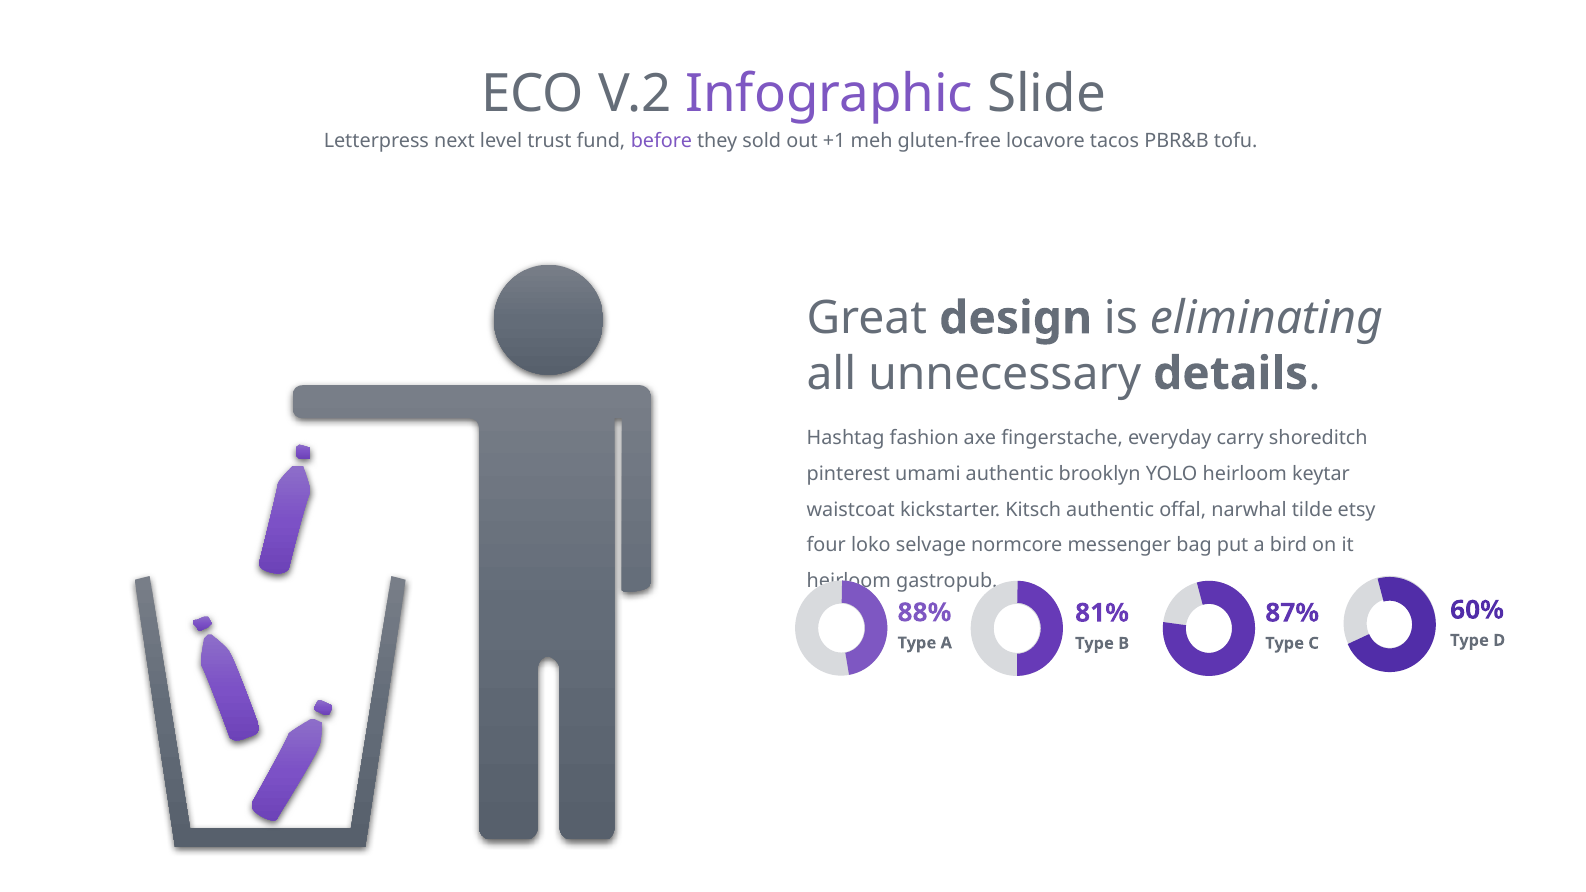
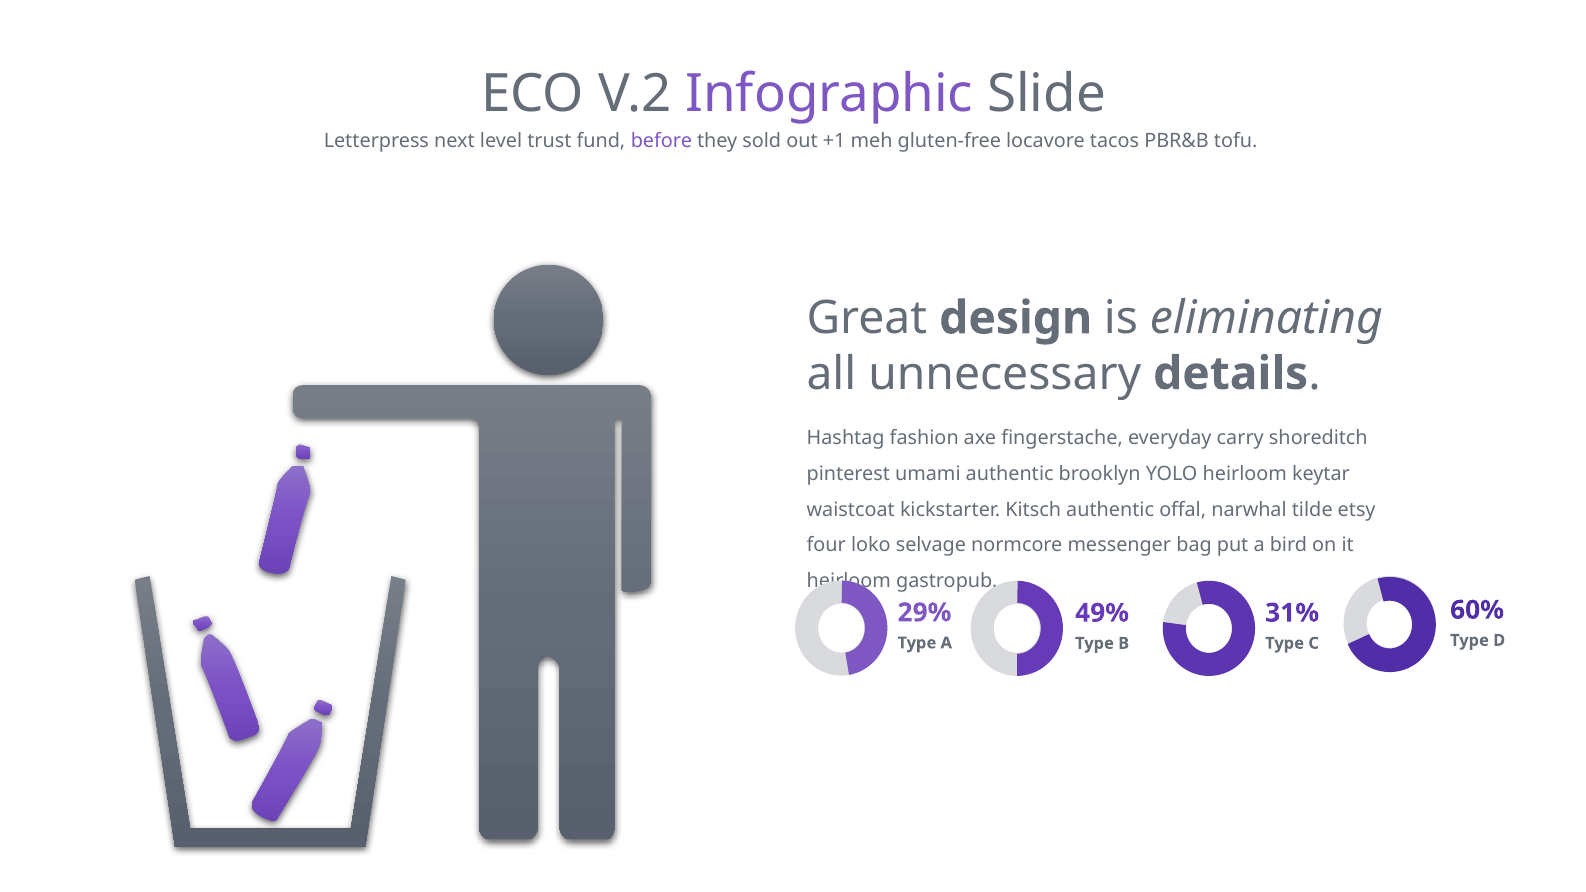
88%: 88% -> 29% (924, 613)
81%: 81% -> 49% (1102, 613)
87%: 87% -> 31% (1292, 613)
